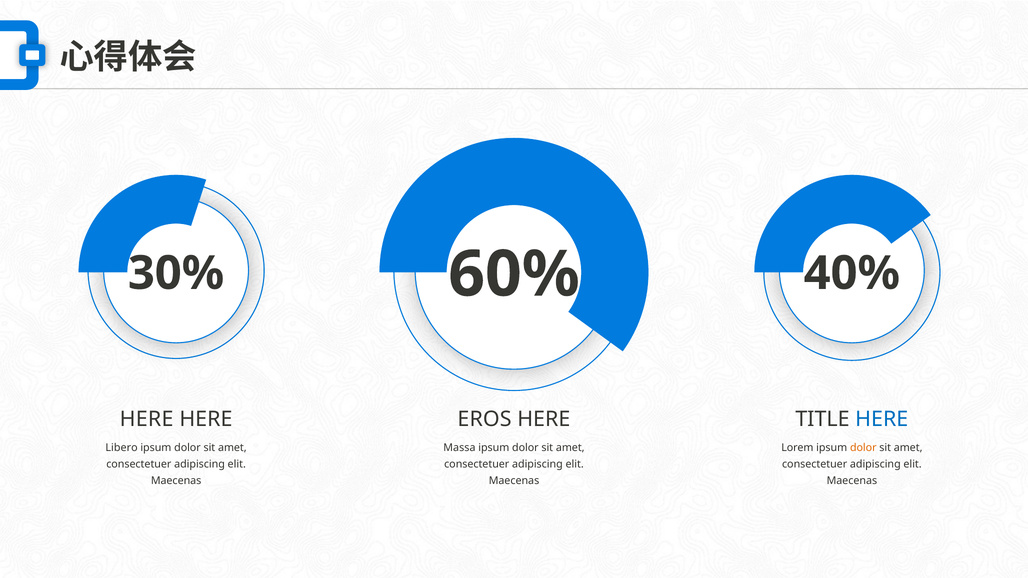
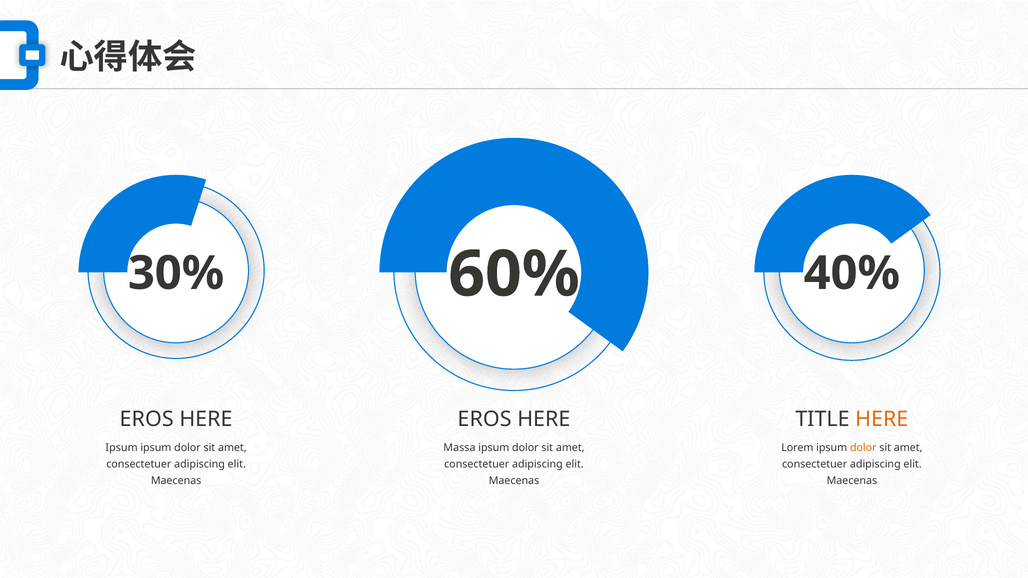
HERE: HERE -> EROS (147, 419)
HERE colour: blue -> orange (882, 419)
Libero: Libero -> Ipsum (122, 448)
